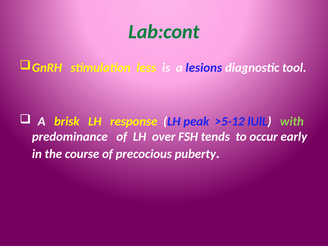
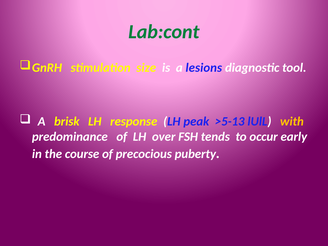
less: less -> size (146, 68)
>5-12: >5-12 -> >5-13 (230, 121)
with colour: light green -> yellow (292, 121)
